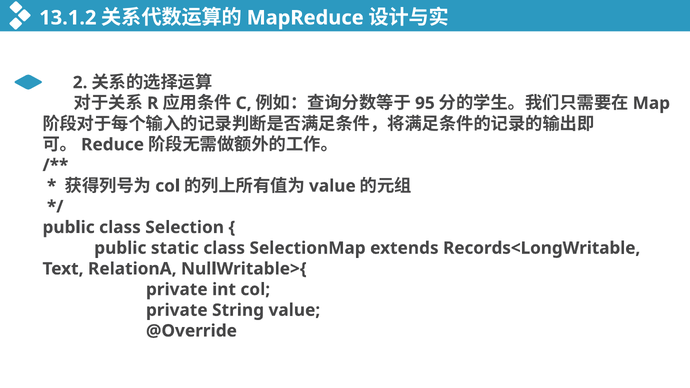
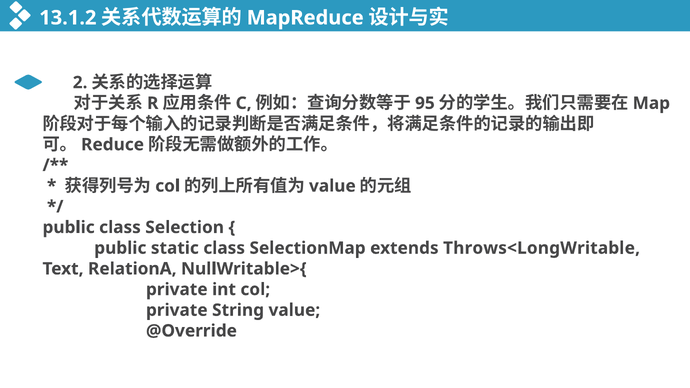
Records<LongWritable: Records<LongWritable -> Throws<LongWritable (542, 248)
